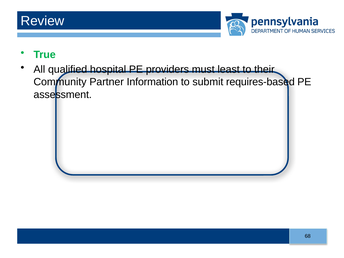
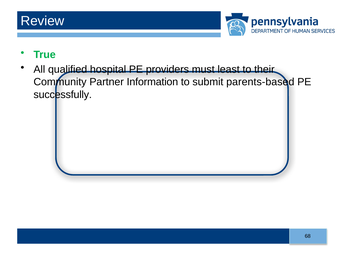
requires-based: requires-based -> parents-based (260, 82)
assessment: assessment -> successfully (63, 95)
